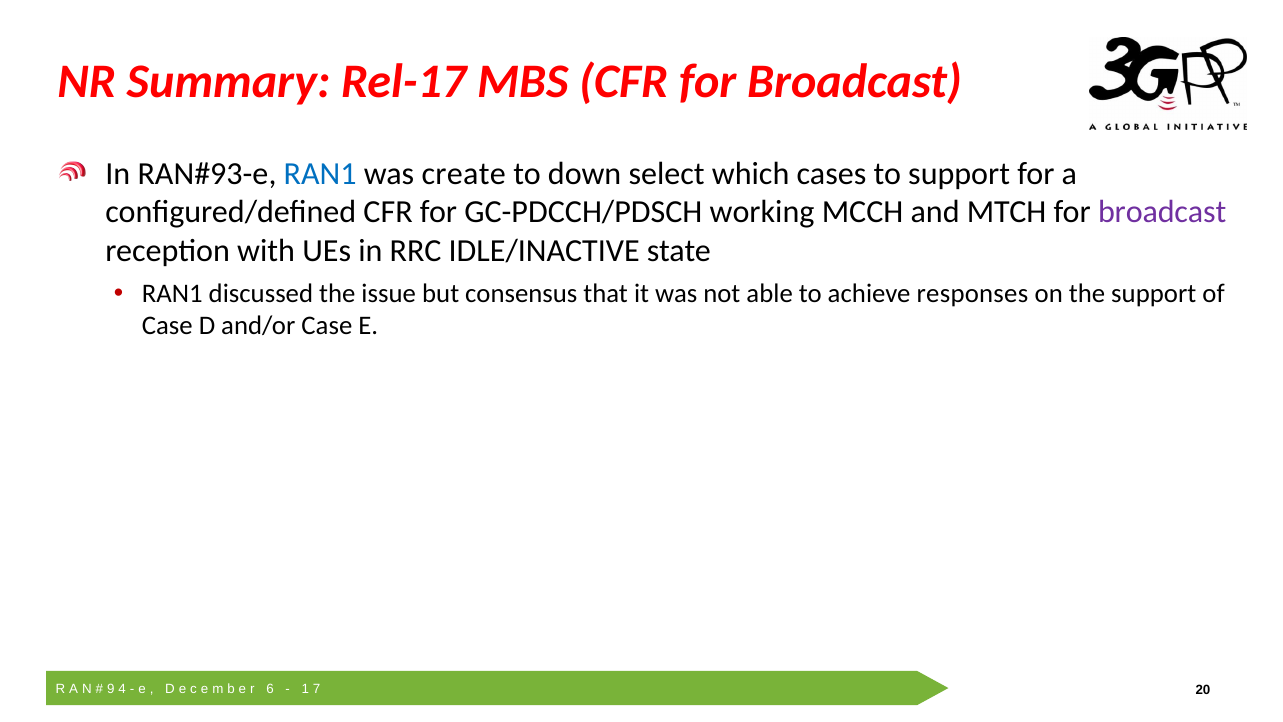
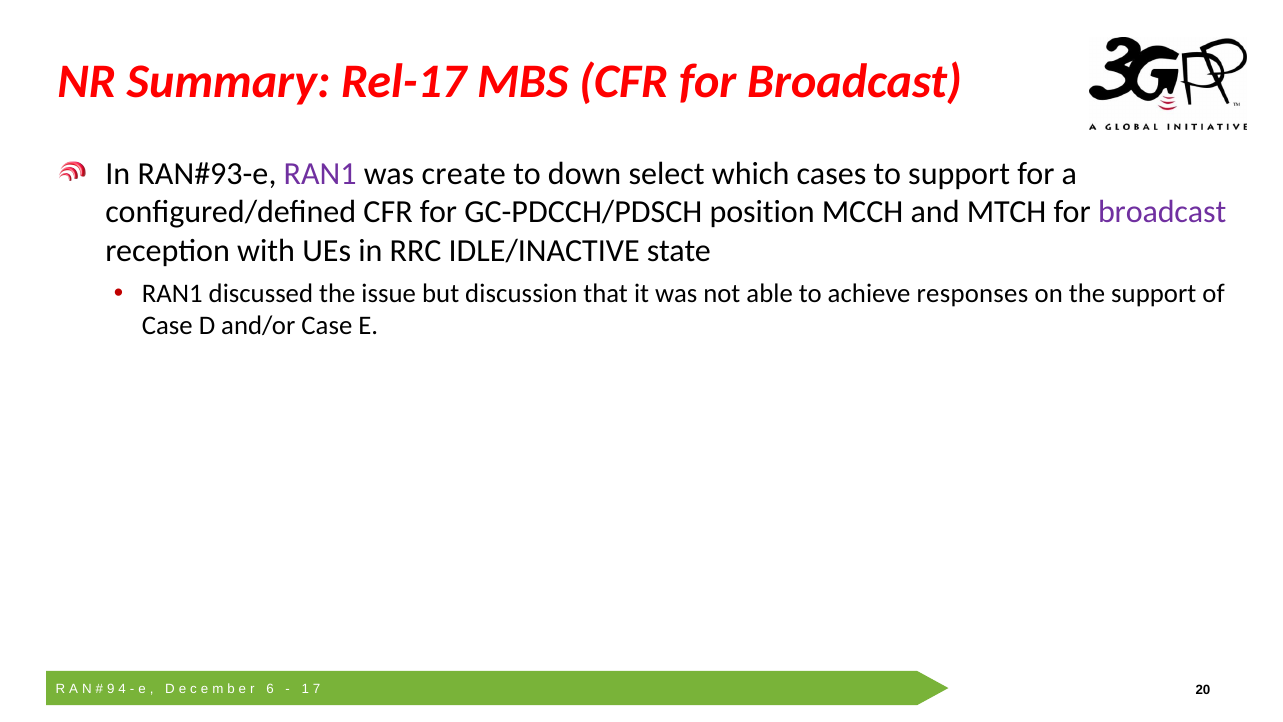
RAN1 colour: blue -> purple (320, 174)
working: working -> position (762, 212)
consensus: consensus -> discussion (521, 294)
